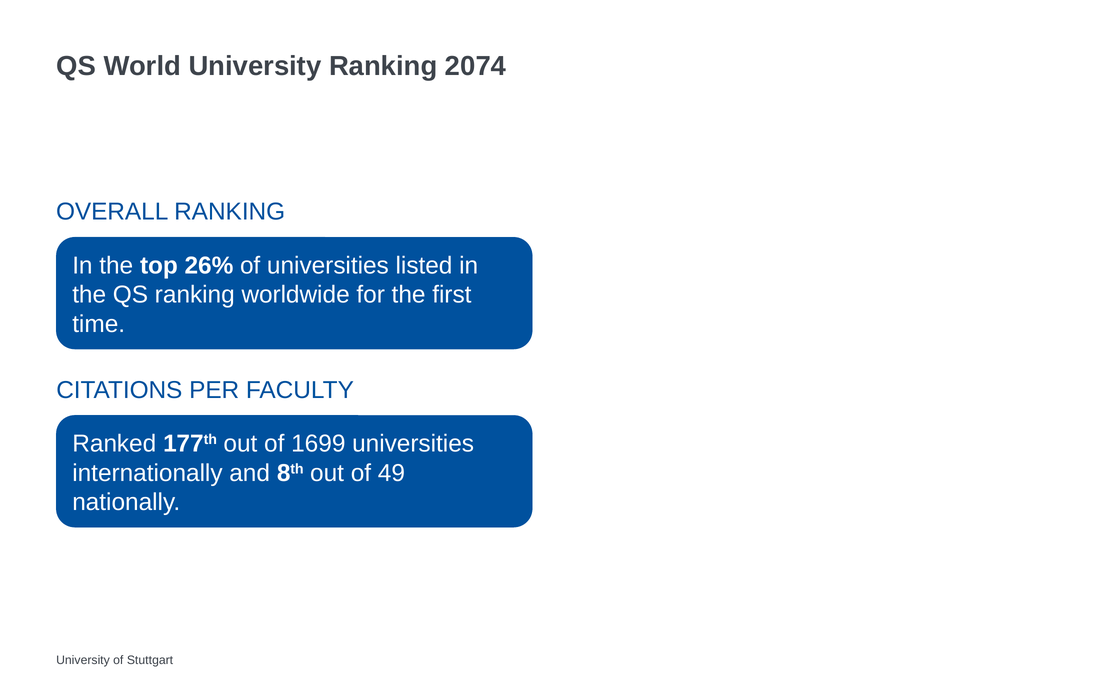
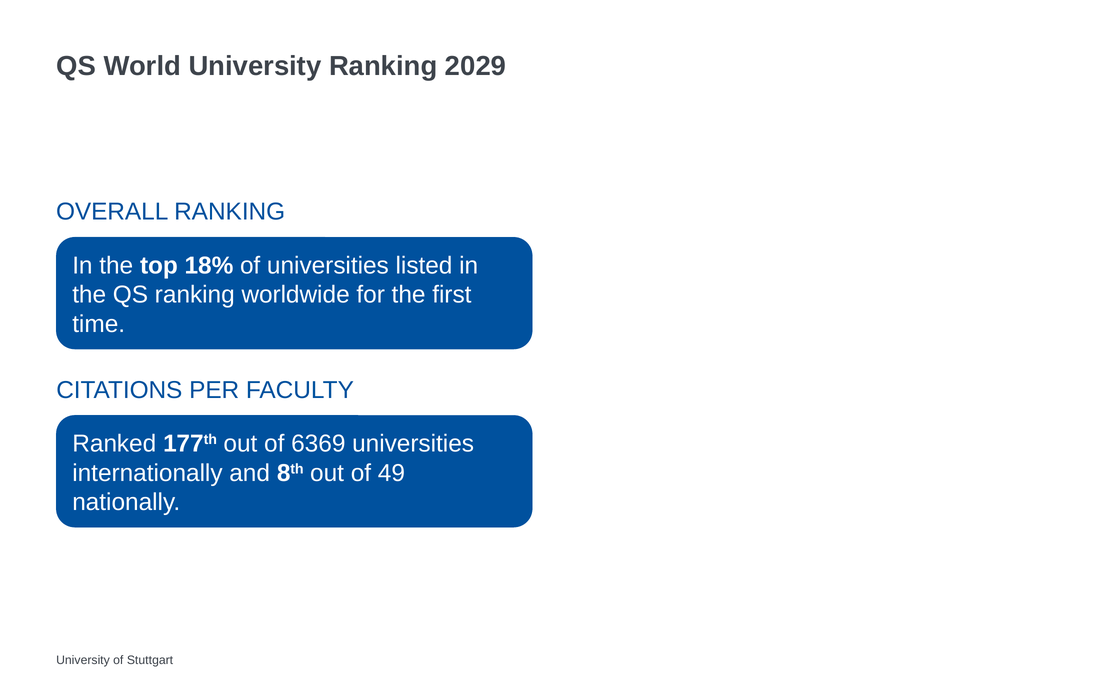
2074: 2074 -> 2029 (476, 66)
26%: 26% -> 18% (209, 265)
1699: 1699 -> 6369 (318, 443)
